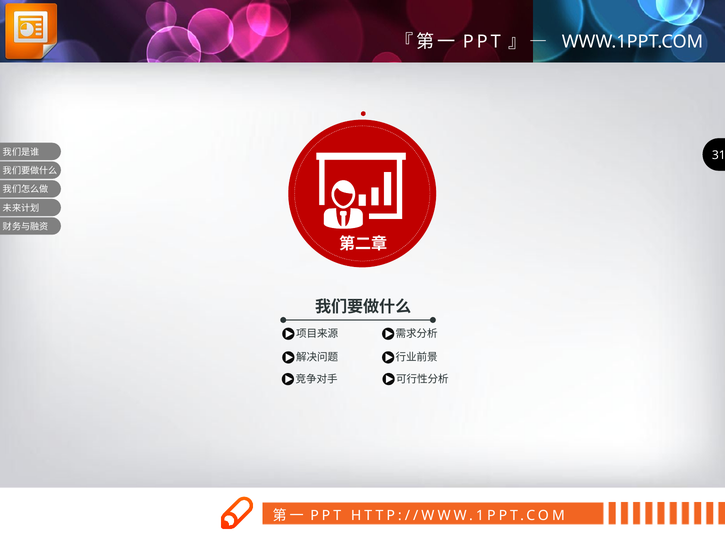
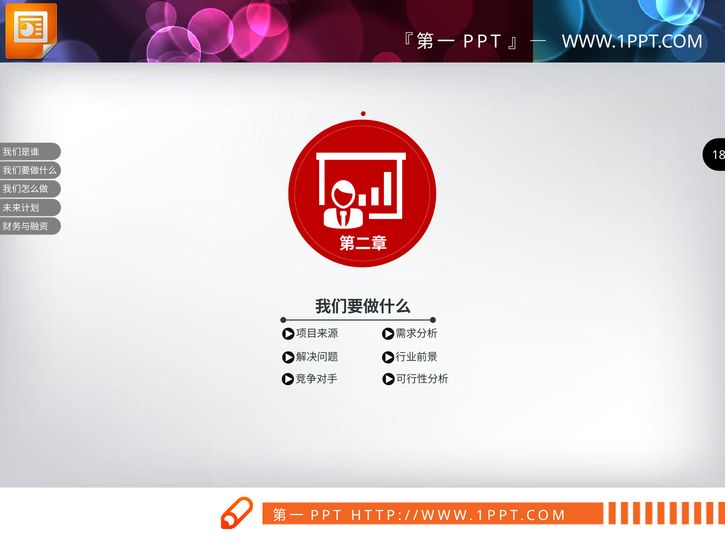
31: 31 -> 18 (719, 156)
